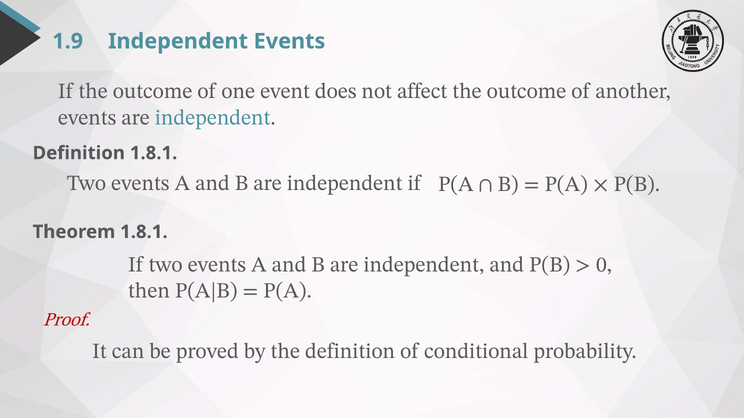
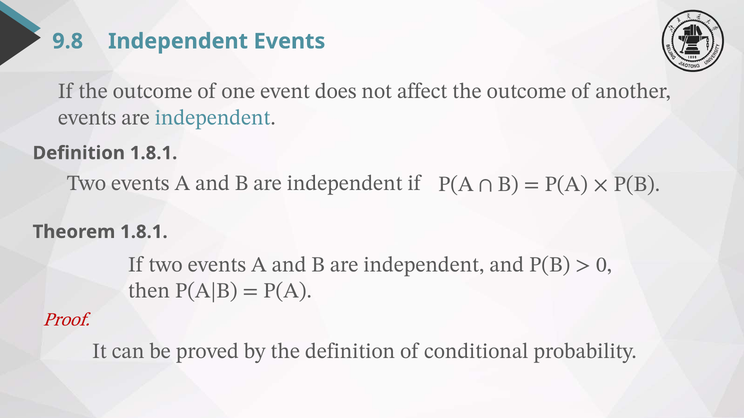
1.9: 1.9 -> 9.8 (68, 41)
